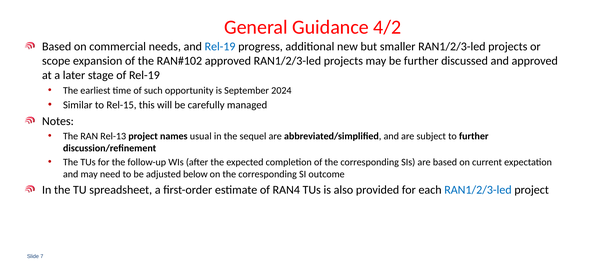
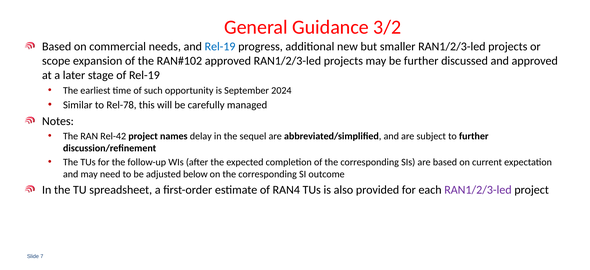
4/2: 4/2 -> 3/2 (387, 27)
Rel-15: Rel-15 -> Rel-78 (121, 105)
Rel-13: Rel-13 -> Rel-42 (113, 136)
usual: usual -> delay (201, 136)
RAN1/2/3-led colour: blue -> purple (478, 190)
